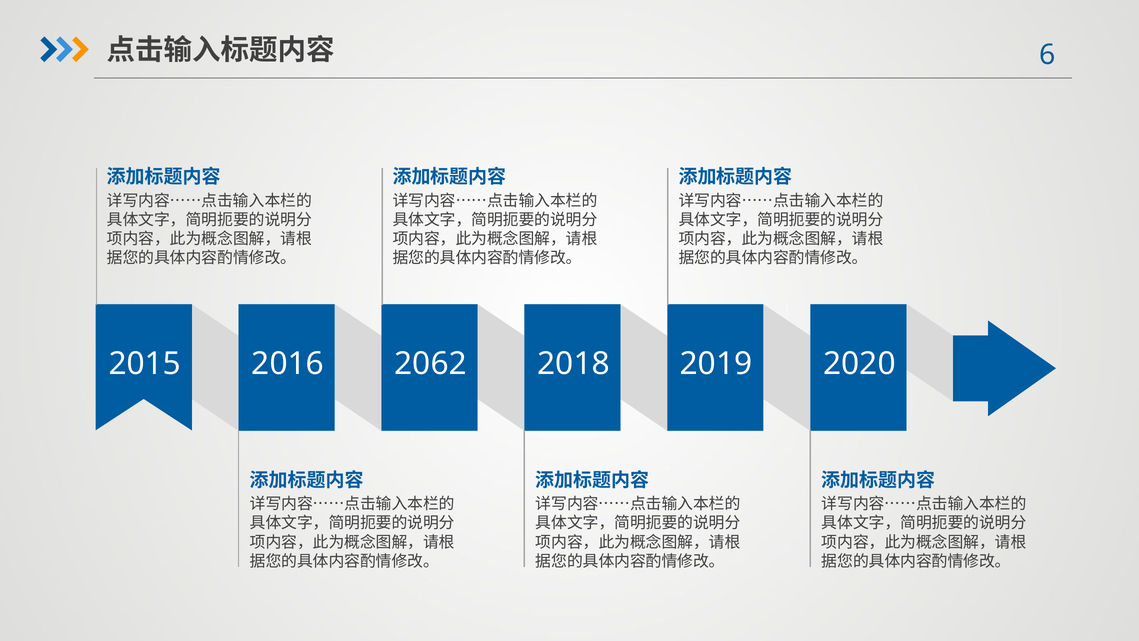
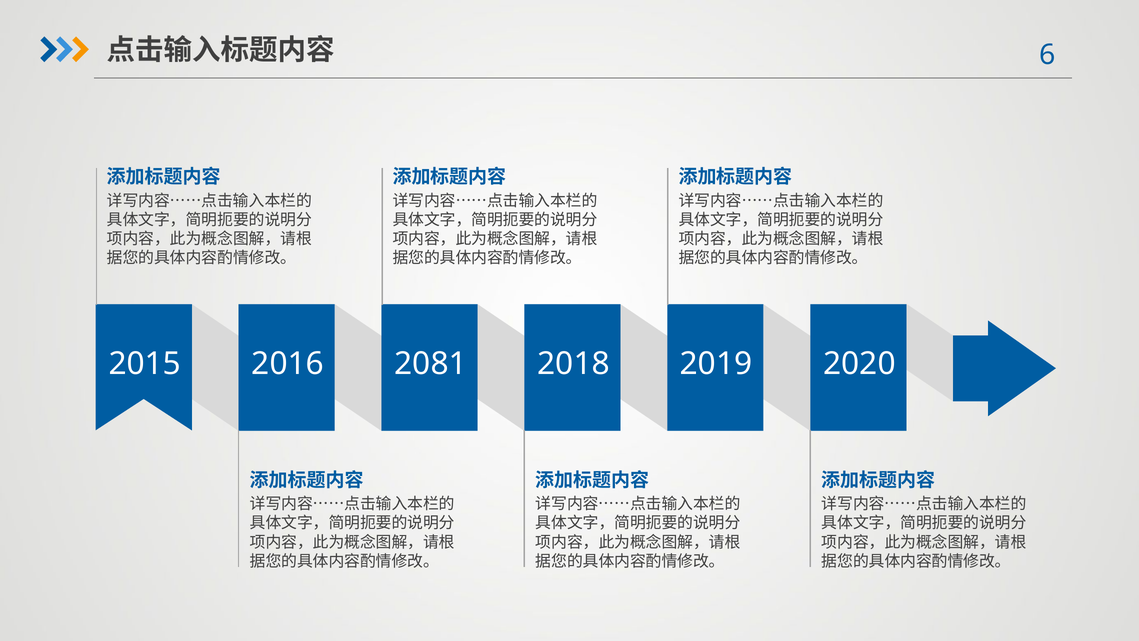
2062: 2062 -> 2081 (431, 364)
